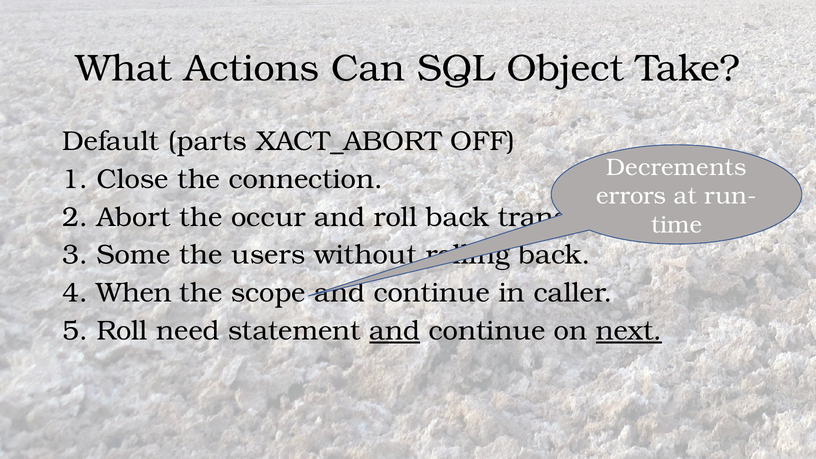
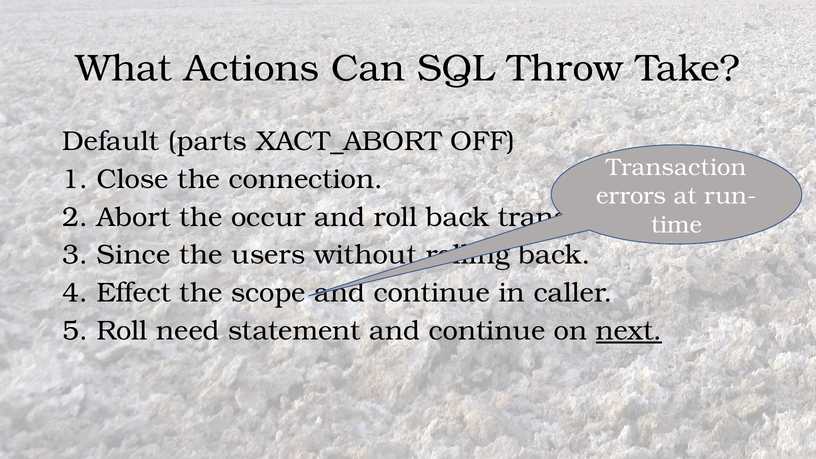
Object: Object -> Throw (565, 69)
Decrements: Decrements -> Transaction (676, 168)
Some: Some -> Since (134, 255)
When: When -> Effect (134, 293)
and underline: present -> none (395, 331)
